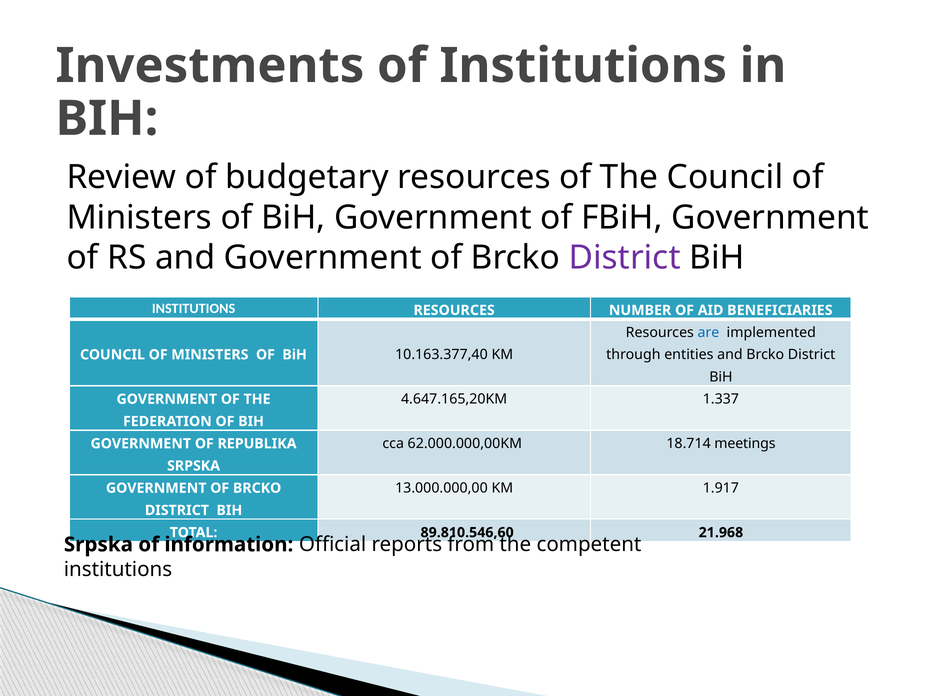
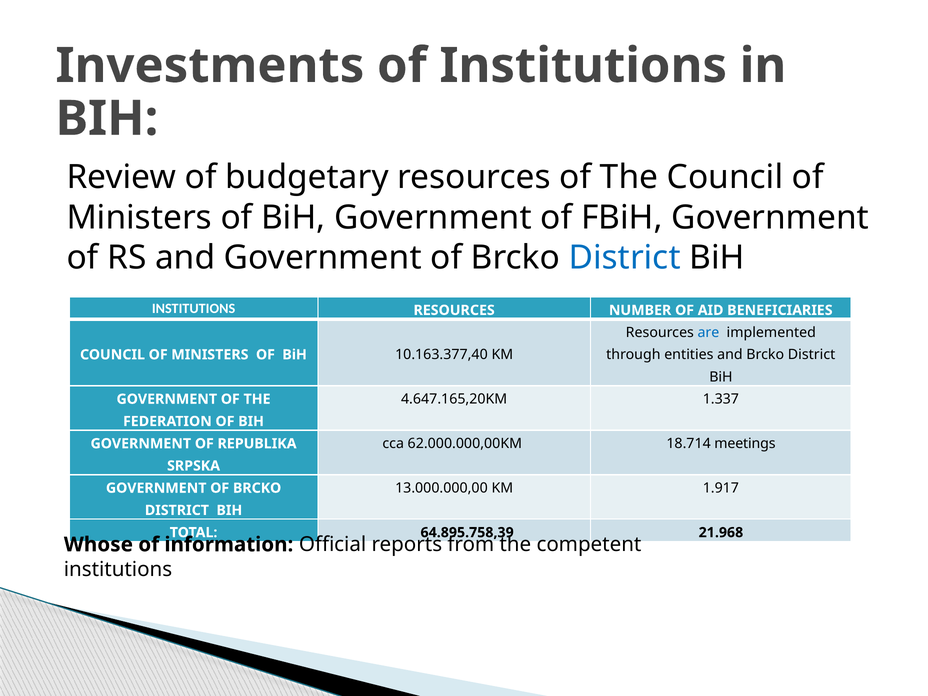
District colour: purple -> blue (625, 258)
89.810.546,60: 89.810.546,60 -> 64.895.758,39 (467, 533)
Srpska: Srpska -> Whose (98, 545)
